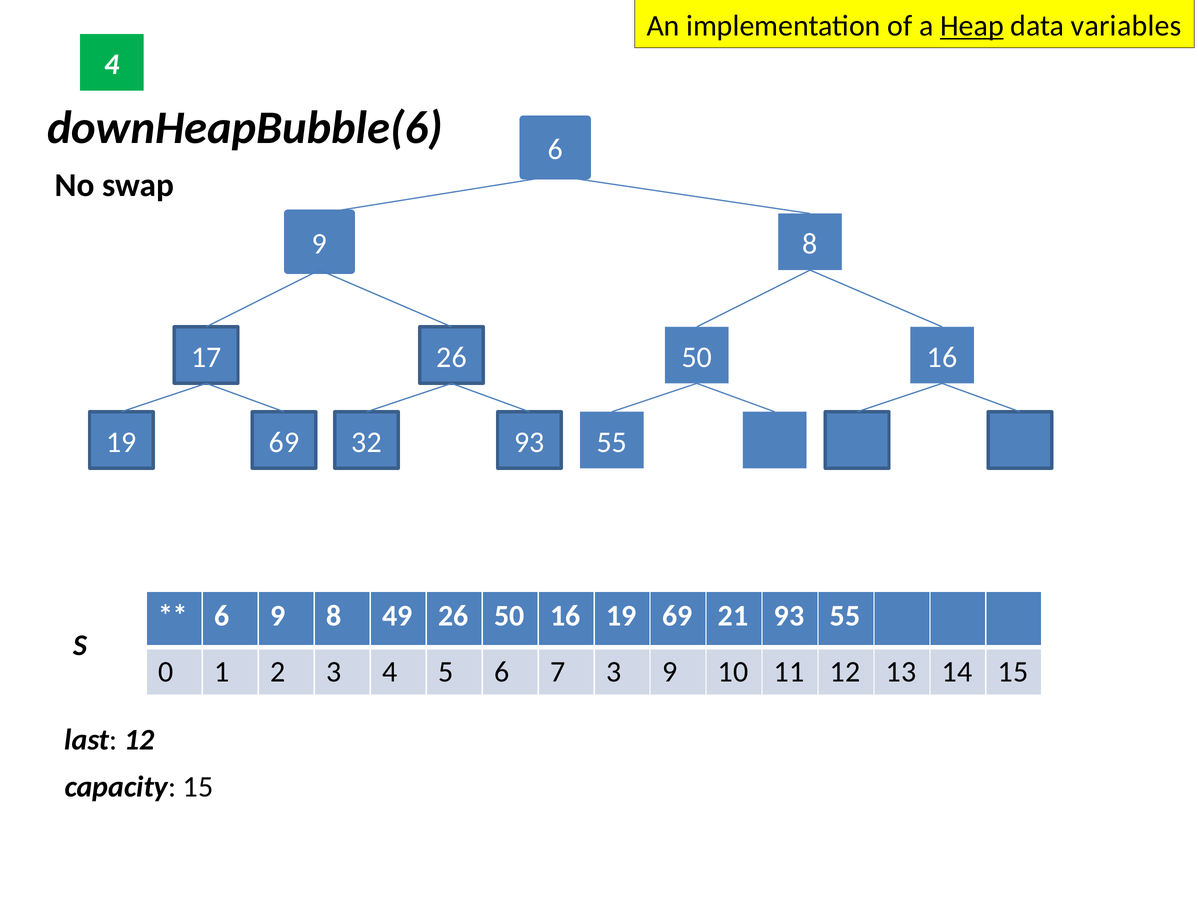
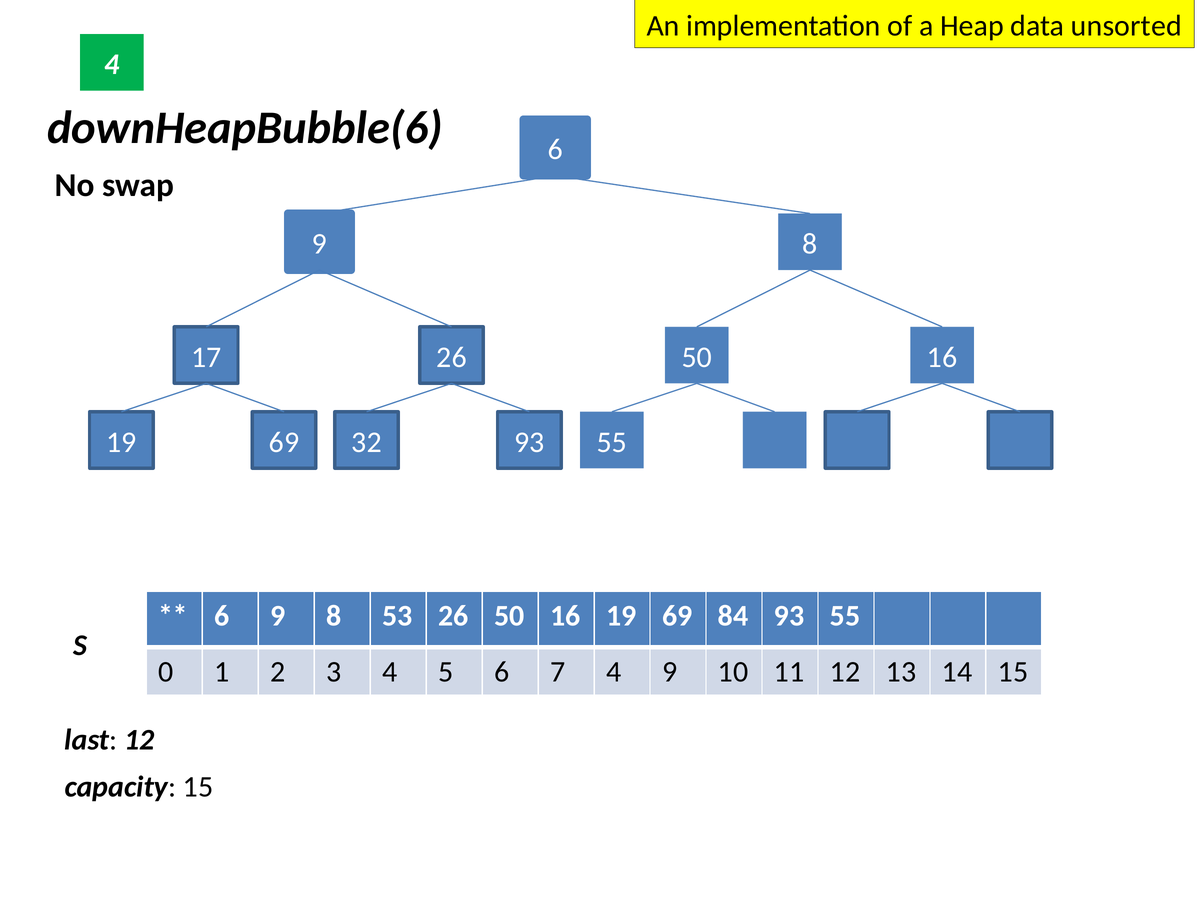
Heap underline: present -> none (972, 26)
variables: variables -> unsorted (1126, 26)
49: 49 -> 53 (397, 615)
21: 21 -> 84 (733, 615)
7 3: 3 -> 4 (614, 672)
